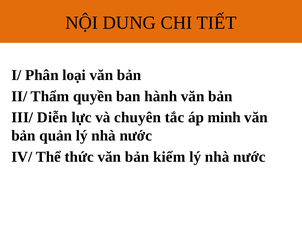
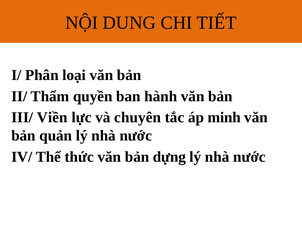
Diễn: Diễn -> Viền (52, 117)
kiểm: kiểm -> dựng (169, 156)
